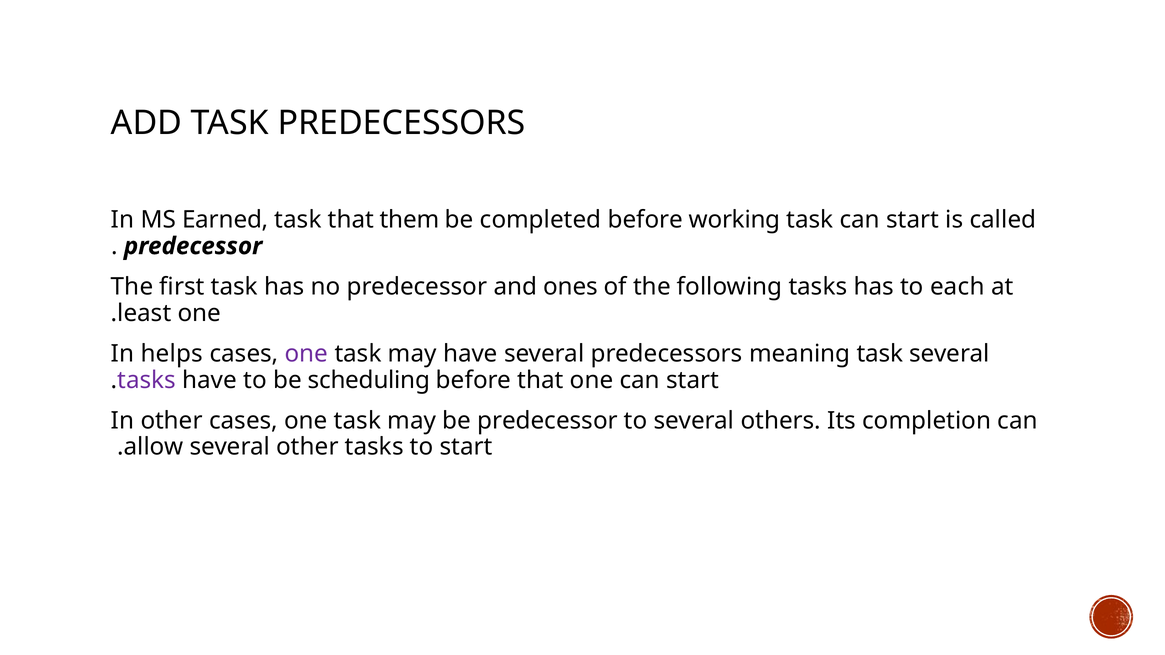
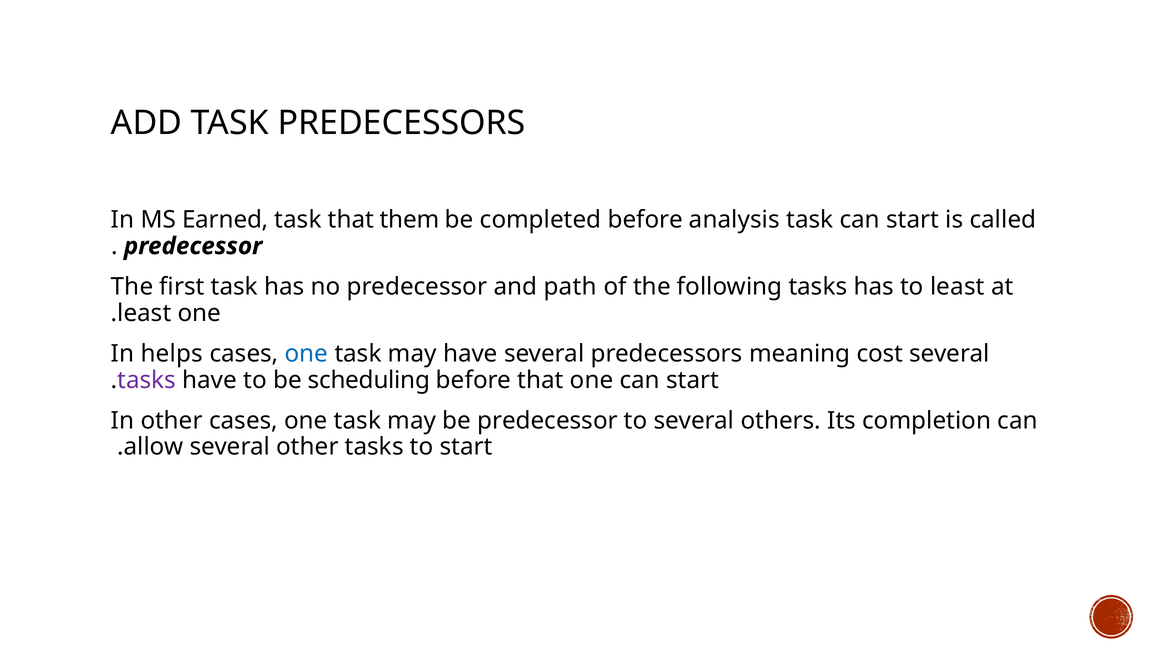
working: working -> analysis (734, 220)
ones: ones -> path (570, 287)
to each: each -> least (957, 287)
one colour: purple -> blue (306, 354)
meaning task: task -> cost (880, 354)
